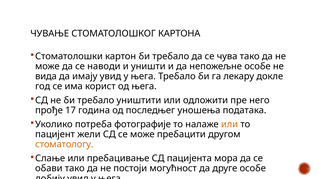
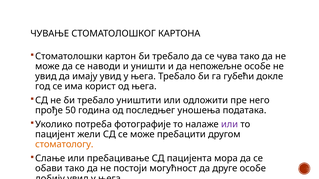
вида: вида -> увид (46, 76)
лекару: лекару -> губећи (239, 76)
17: 17 -> 50 (71, 111)
или colour: orange -> purple (230, 125)
